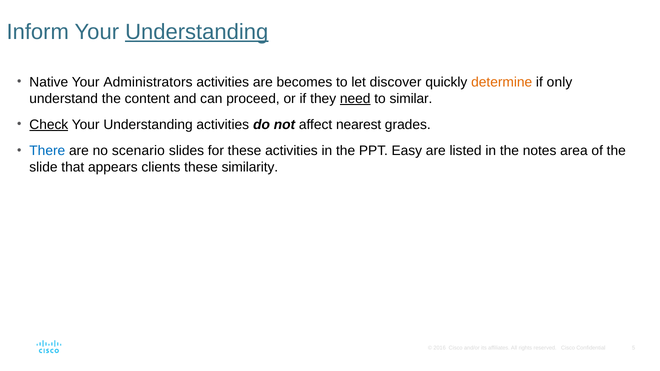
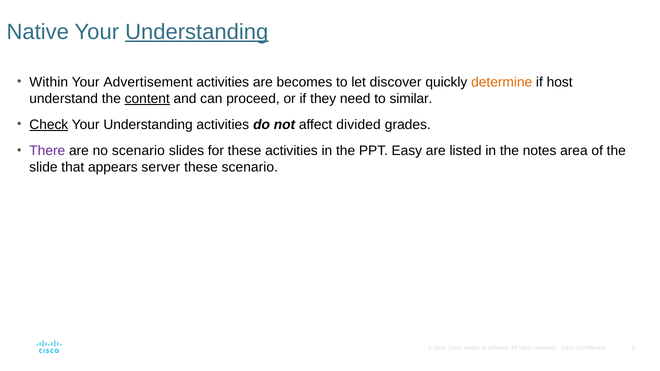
Inform: Inform -> Native (38, 32)
Native: Native -> Within (49, 82)
Administrators: Administrators -> Advertisement (148, 82)
only: only -> host (560, 82)
content underline: none -> present (147, 99)
need underline: present -> none (355, 99)
nearest: nearest -> divided (359, 125)
There colour: blue -> purple (47, 151)
clients: clients -> server (161, 167)
these similarity: similarity -> scenario (250, 167)
